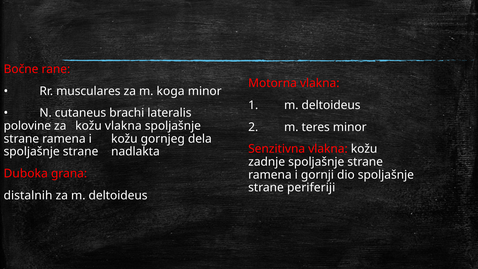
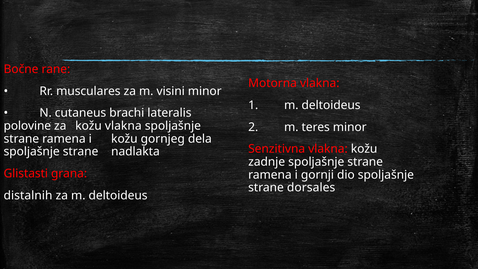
koga: koga -> visini (171, 91)
Duboka: Duboka -> Glistasti (26, 174)
periferiji: periferiji -> dorsales (311, 188)
